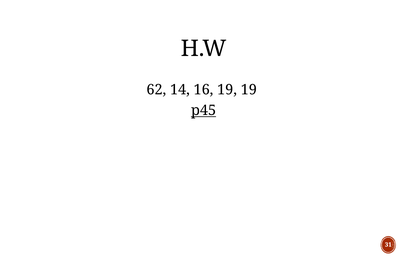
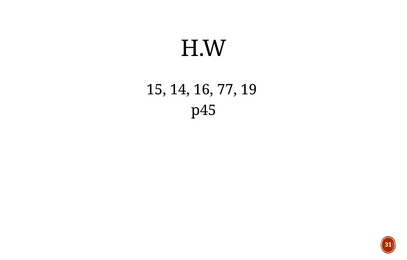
62: 62 -> 15 (156, 90)
16 19: 19 -> 77 (227, 90)
p45 underline: present -> none (204, 111)
